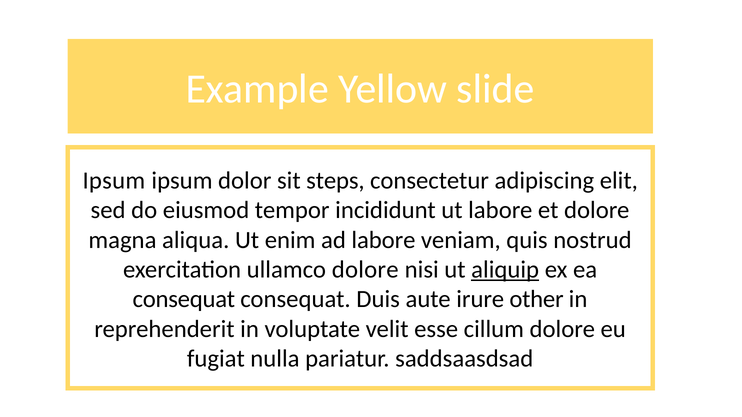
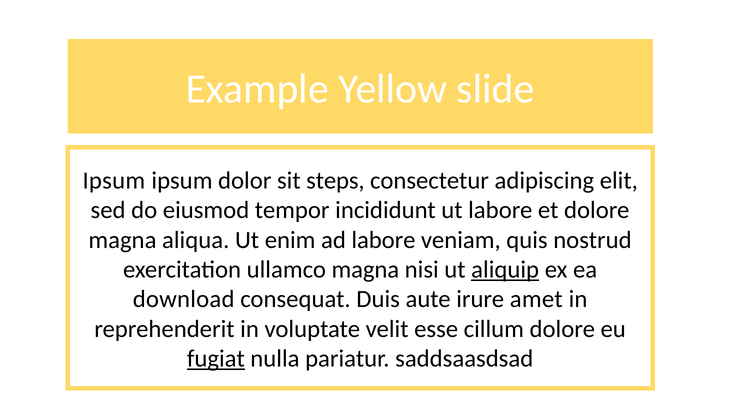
ullamco dolore: dolore -> magna (365, 270)
consequat: consequat -> download (184, 299)
other: other -> amet (536, 299)
fugiat underline: none -> present (216, 359)
